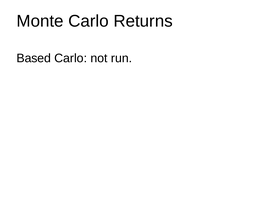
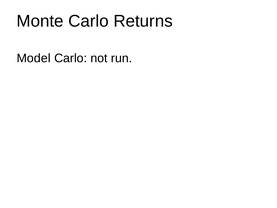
Based: Based -> Model (34, 58)
